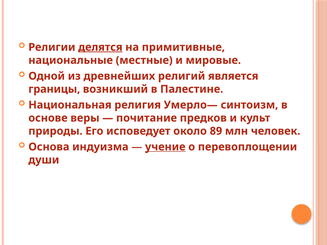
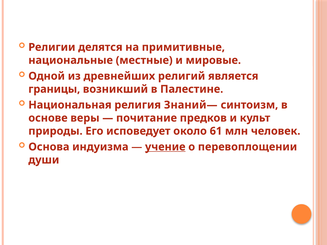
делятся underline: present -> none (100, 47)
Умерло—: Умерло— -> Знаний— (191, 105)
89: 89 -> 61 (216, 131)
